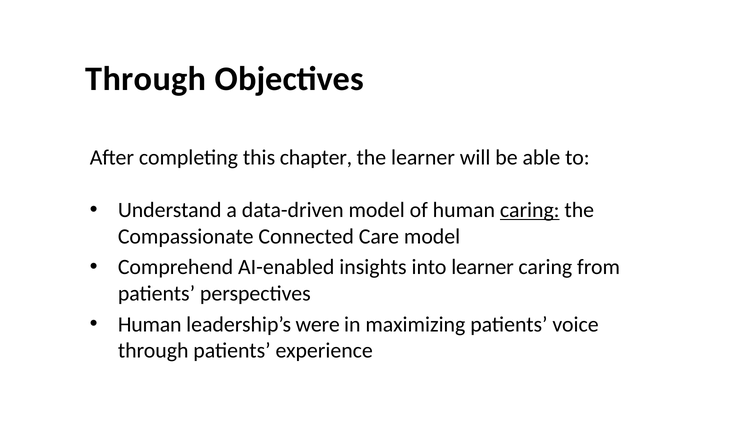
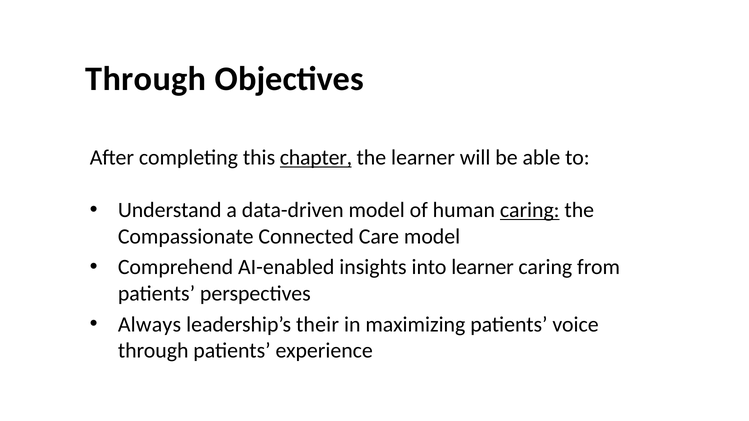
chapter underline: none -> present (316, 158)
Human: Human -> Always (149, 325)
were: were -> their (317, 325)
